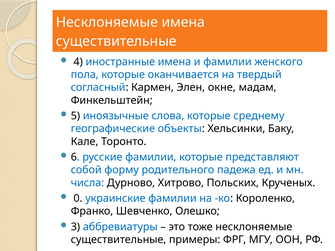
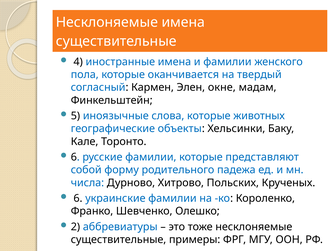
среднему: среднему -> животных (259, 116)
0: 0 -> 6 (78, 199)
3: 3 -> 2 (75, 227)
